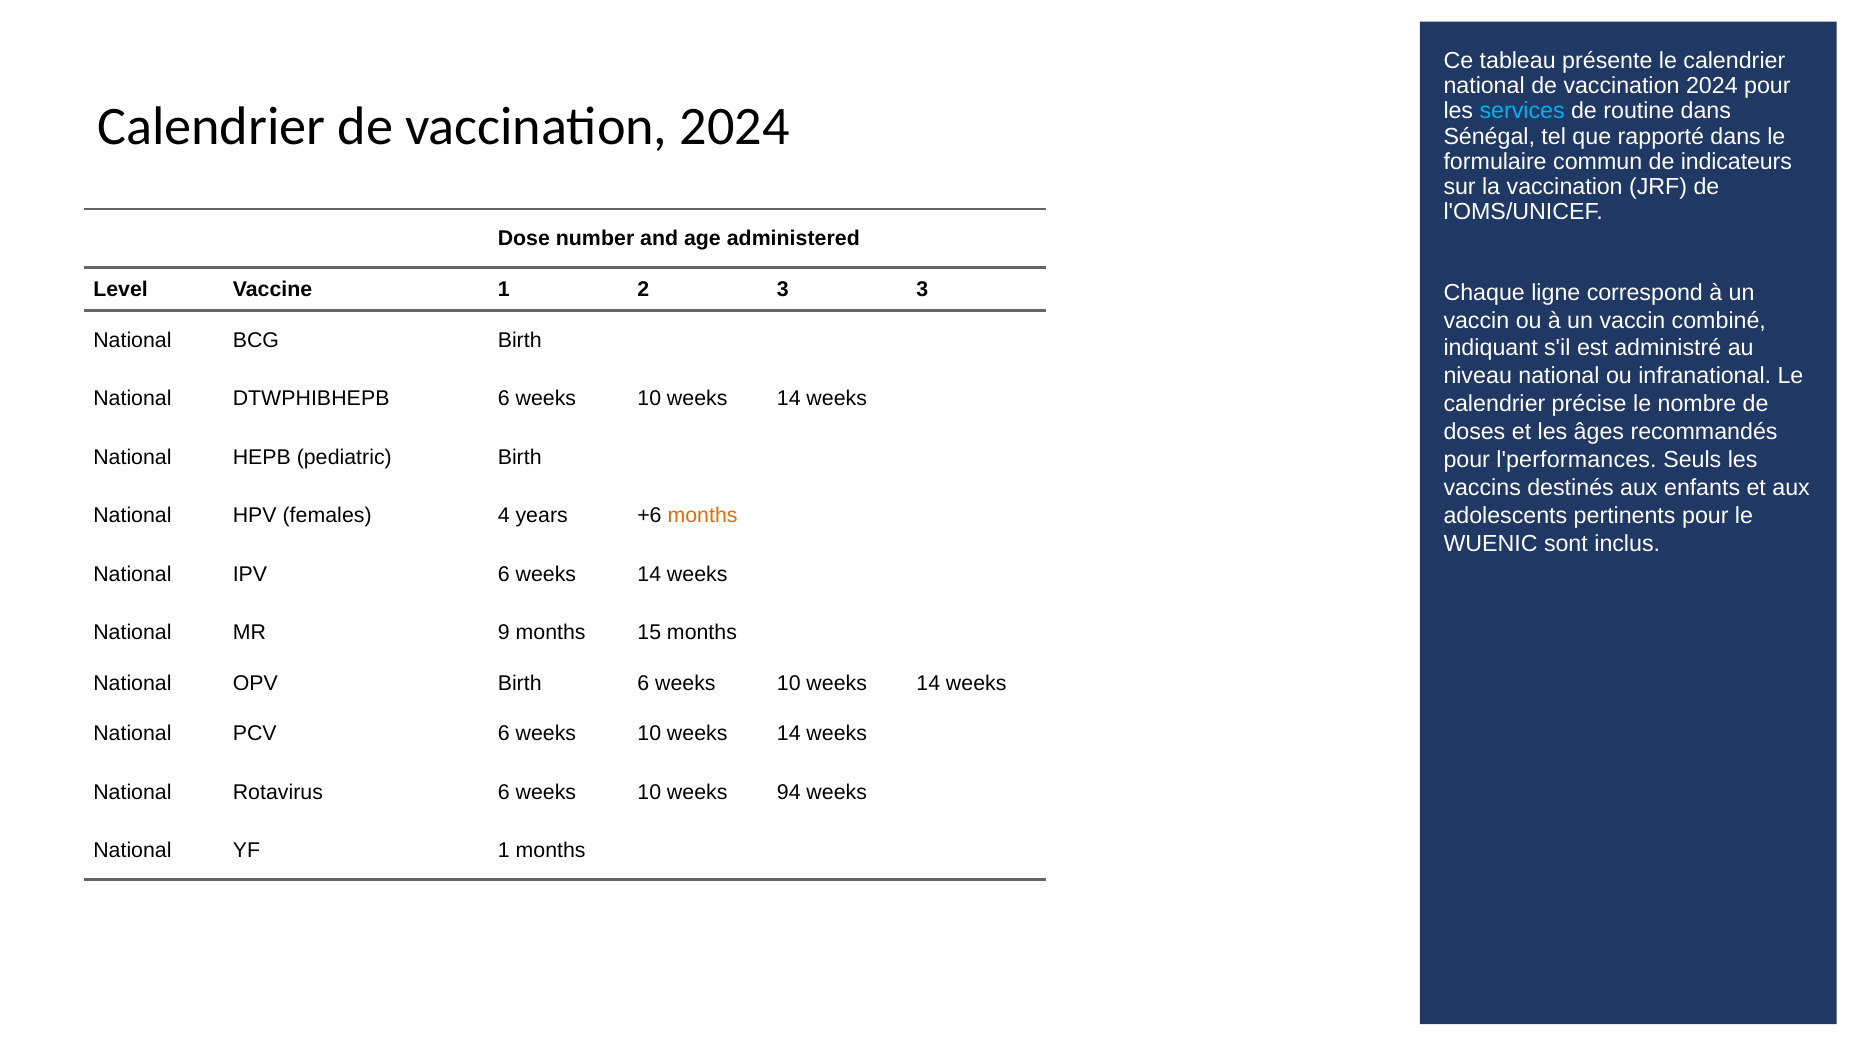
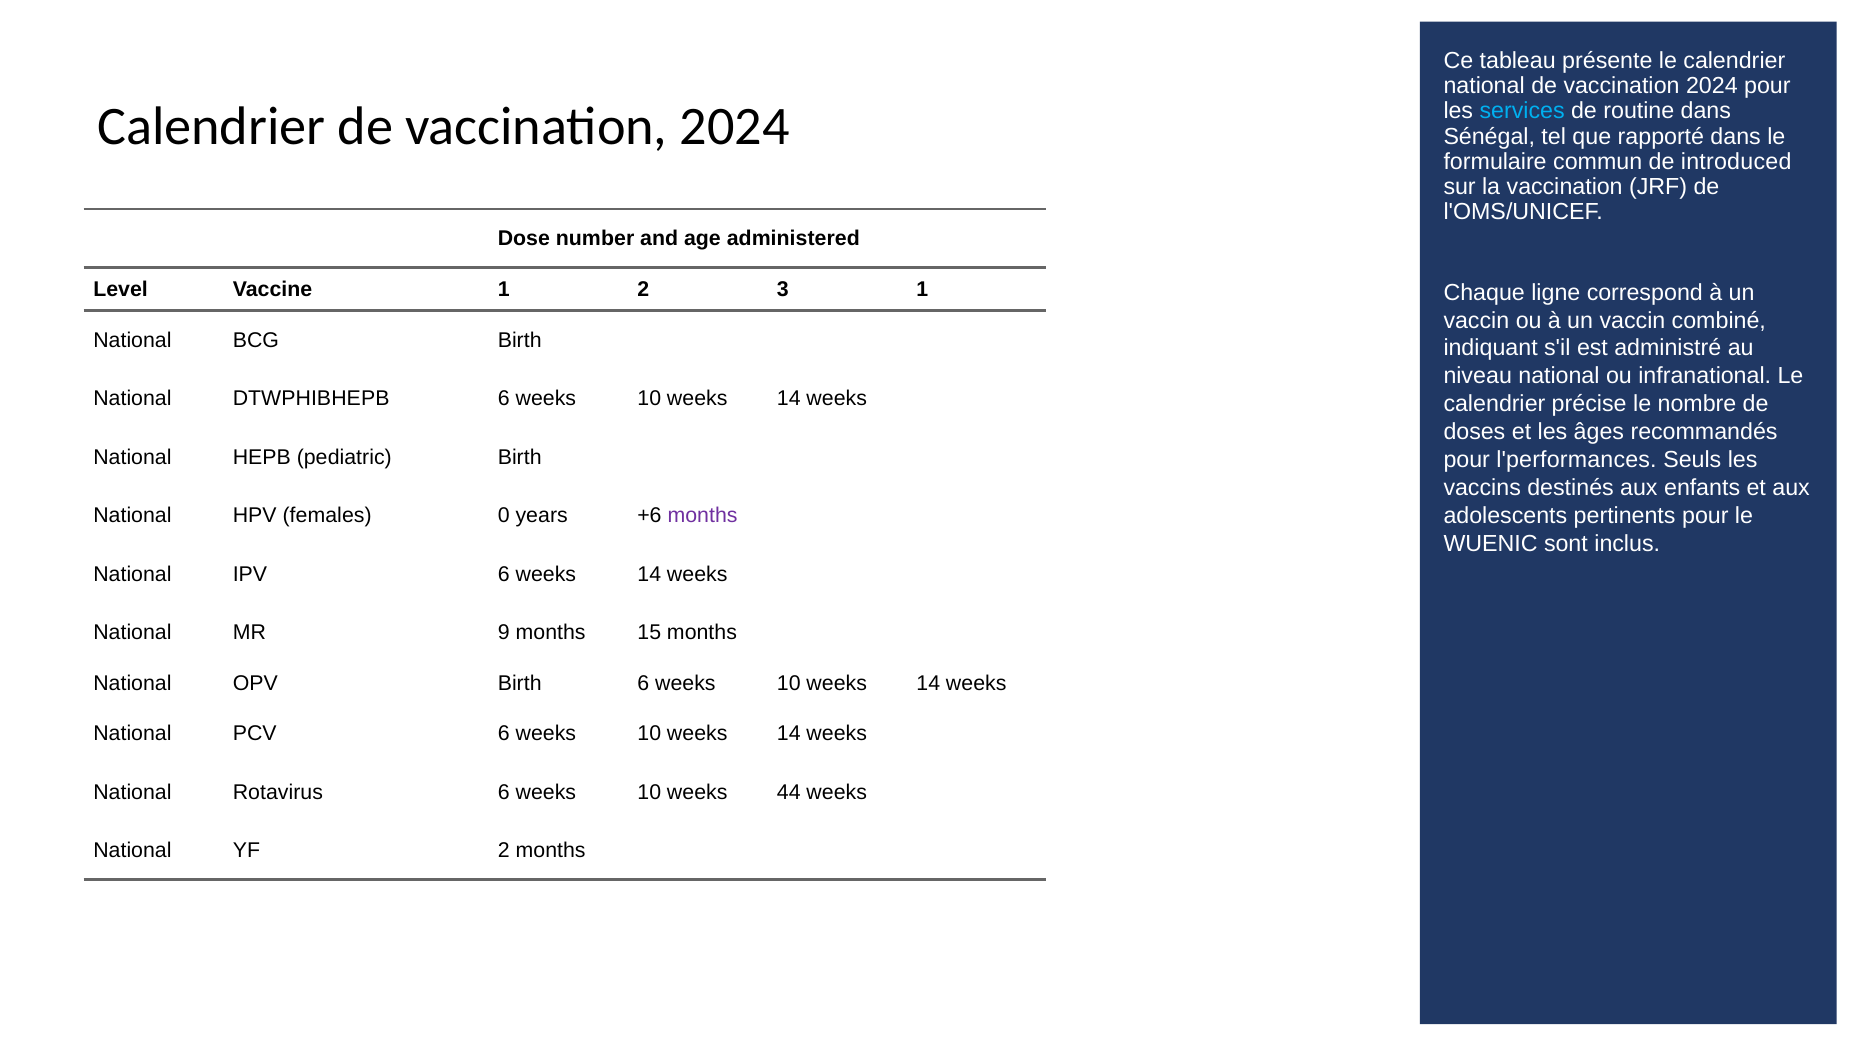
indicateurs: indicateurs -> introduced (1736, 162)
3 3: 3 -> 1 (922, 290)
4: 4 -> 0 (504, 516)
months colour: orange -> purple (703, 516)
94: 94 -> 44 (789, 793)
YF 1: 1 -> 2 (504, 851)
